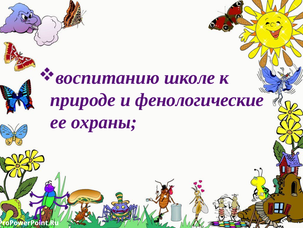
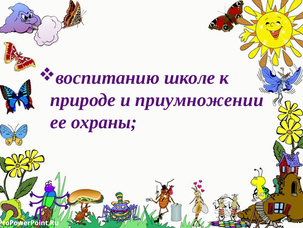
фенологические: фенологические -> приумножении (199, 100)
